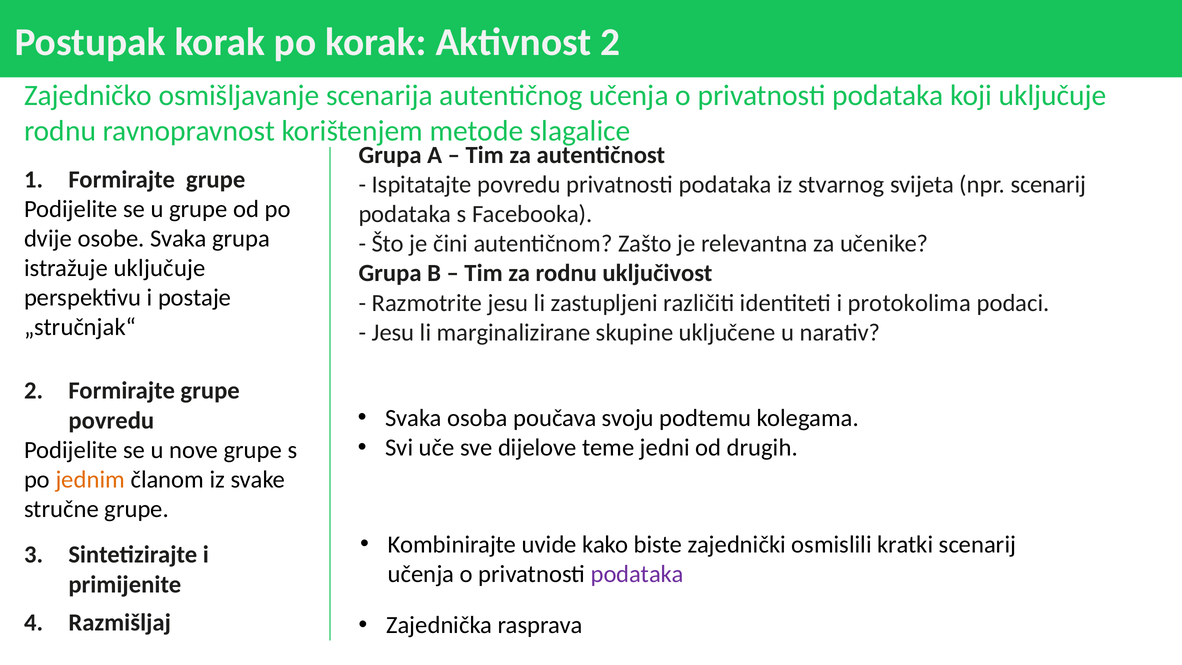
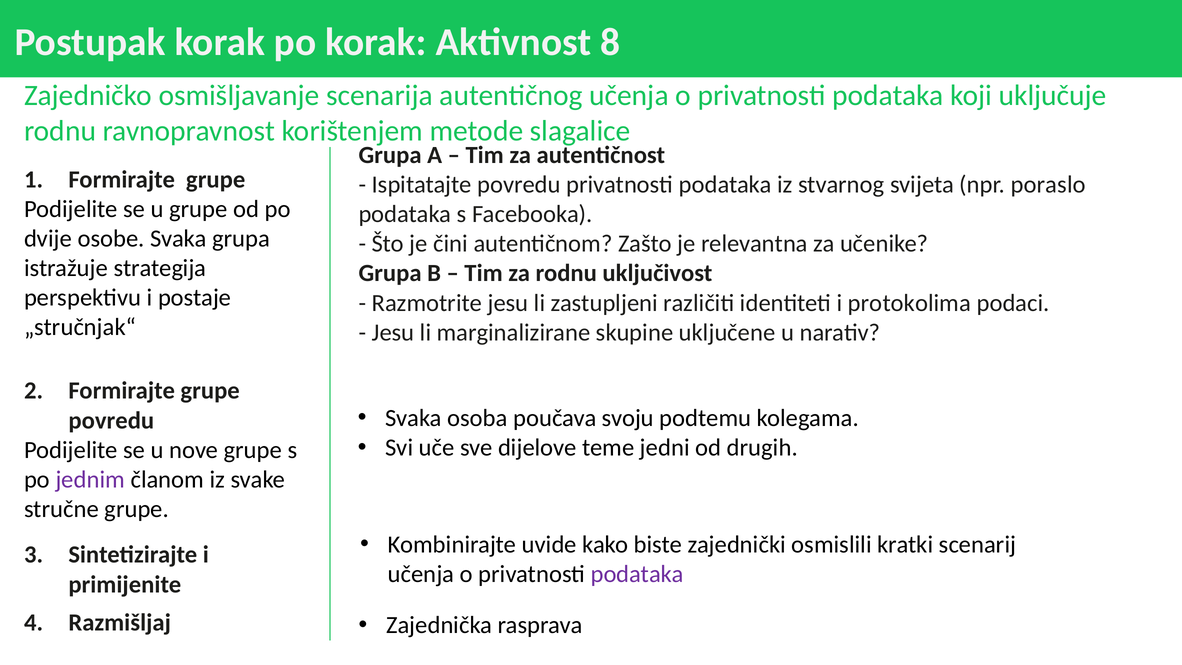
Aktivnost 2: 2 -> 8 (610, 42)
npr scenarij: scenarij -> poraslo (1048, 185)
istražuje uključuje: uključuje -> strategija (160, 268)
jednim colour: orange -> purple (90, 479)
